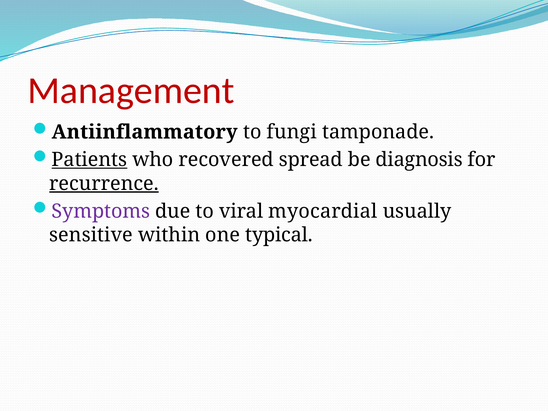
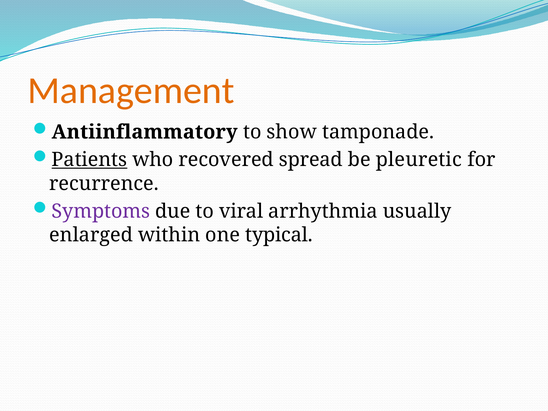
Management colour: red -> orange (131, 91)
fungi: fungi -> show (292, 132)
diagnosis: diagnosis -> pleuretic (419, 160)
recurrence underline: present -> none (104, 184)
myocardial: myocardial -> arrhythmia (323, 211)
sensitive: sensitive -> enlarged (91, 235)
